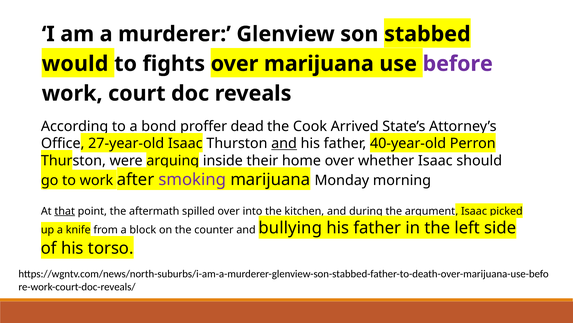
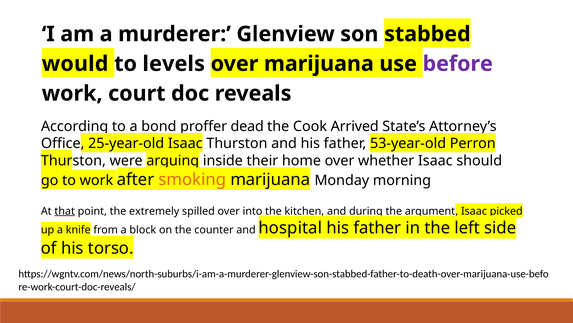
fights: fights -> levels (174, 64)
27-year-old: 27-year-old -> 25-year-old (126, 143)
and underline: present -> none (284, 143)
40-year-old: 40-year-old -> 53-year-old (408, 143)
smoking colour: purple -> orange (192, 179)
aftermath: aftermath -> extremely (154, 211)
bullying: bullying -> hospital (290, 228)
